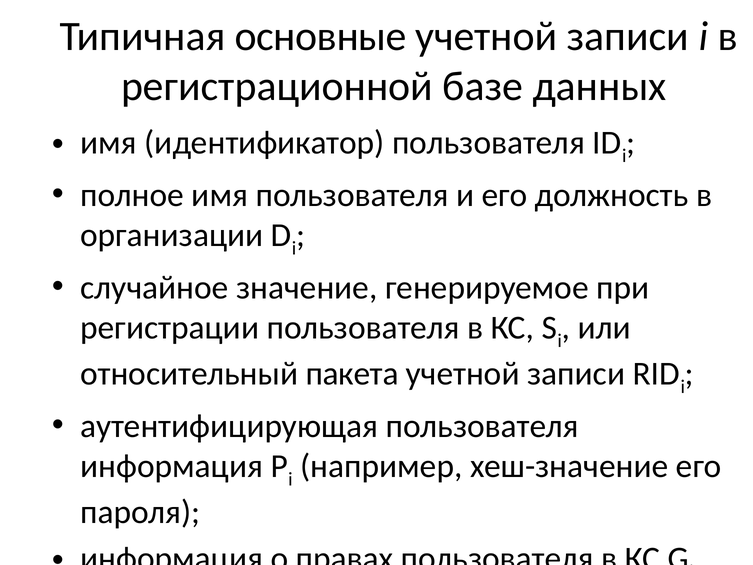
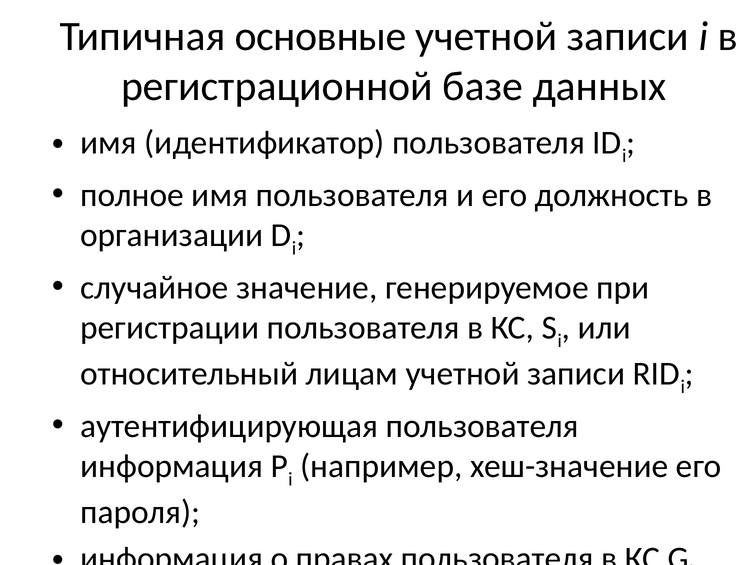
пакета: пакета -> лицам (352, 373)
